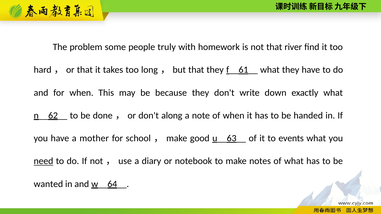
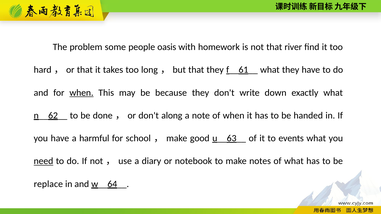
truly: truly -> oasis (167, 47)
when underline: none -> present (81, 93)
mother: mother -> harmful (94, 138)
wanted: wanted -> replace (48, 184)
